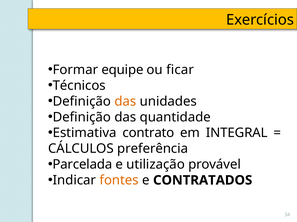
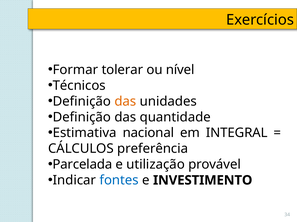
equipe: equipe -> tolerar (122, 70)
ficar: ficar -> nível (180, 70)
contrato: contrato -> nacional (148, 133)
fontes colour: orange -> blue (119, 181)
CONTRATADOS: CONTRATADOS -> INVESTIMENTO (203, 181)
